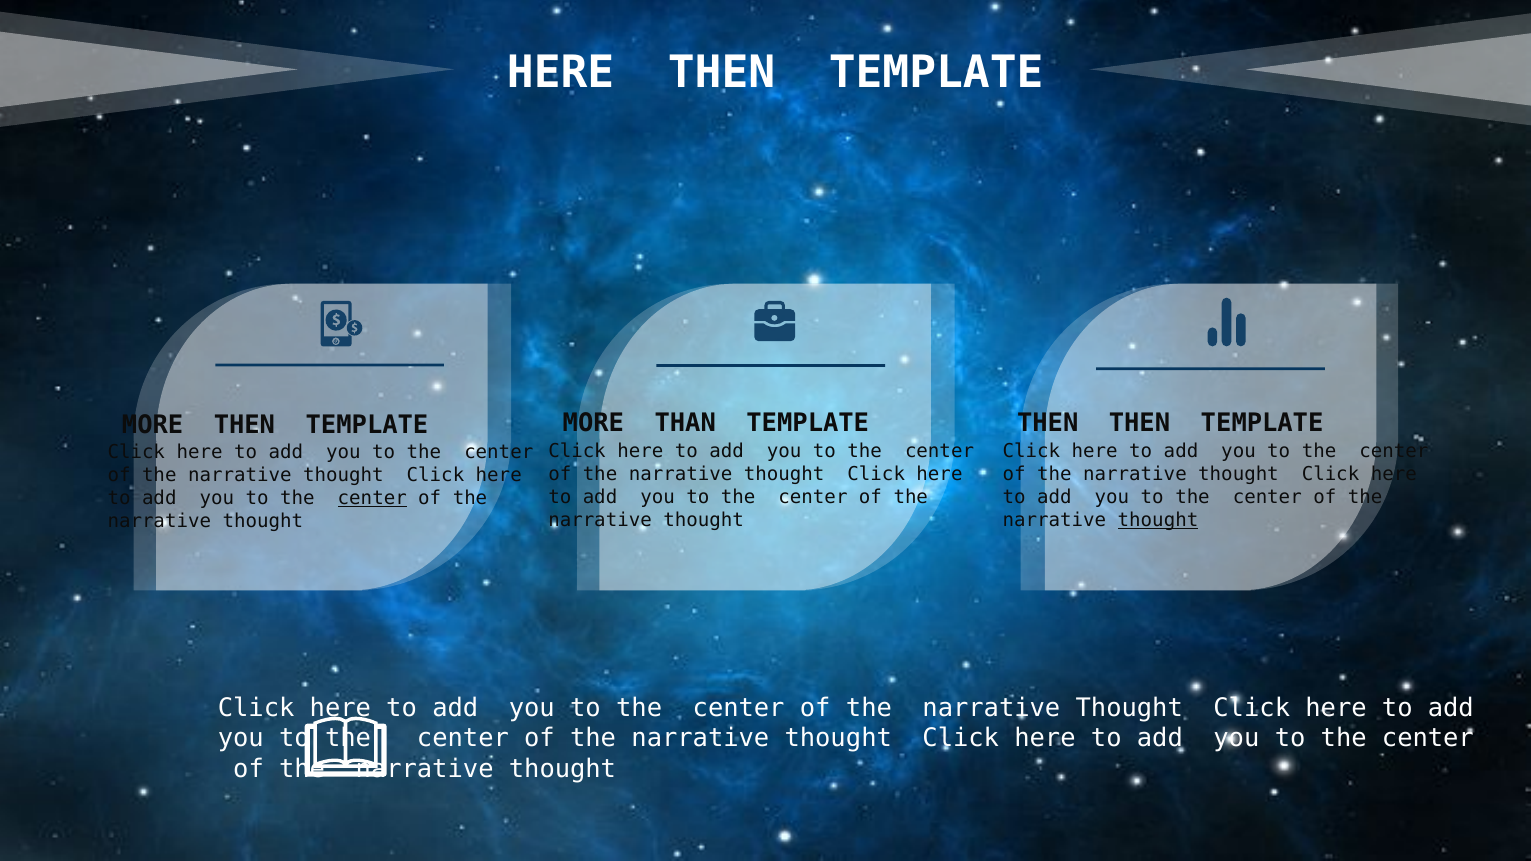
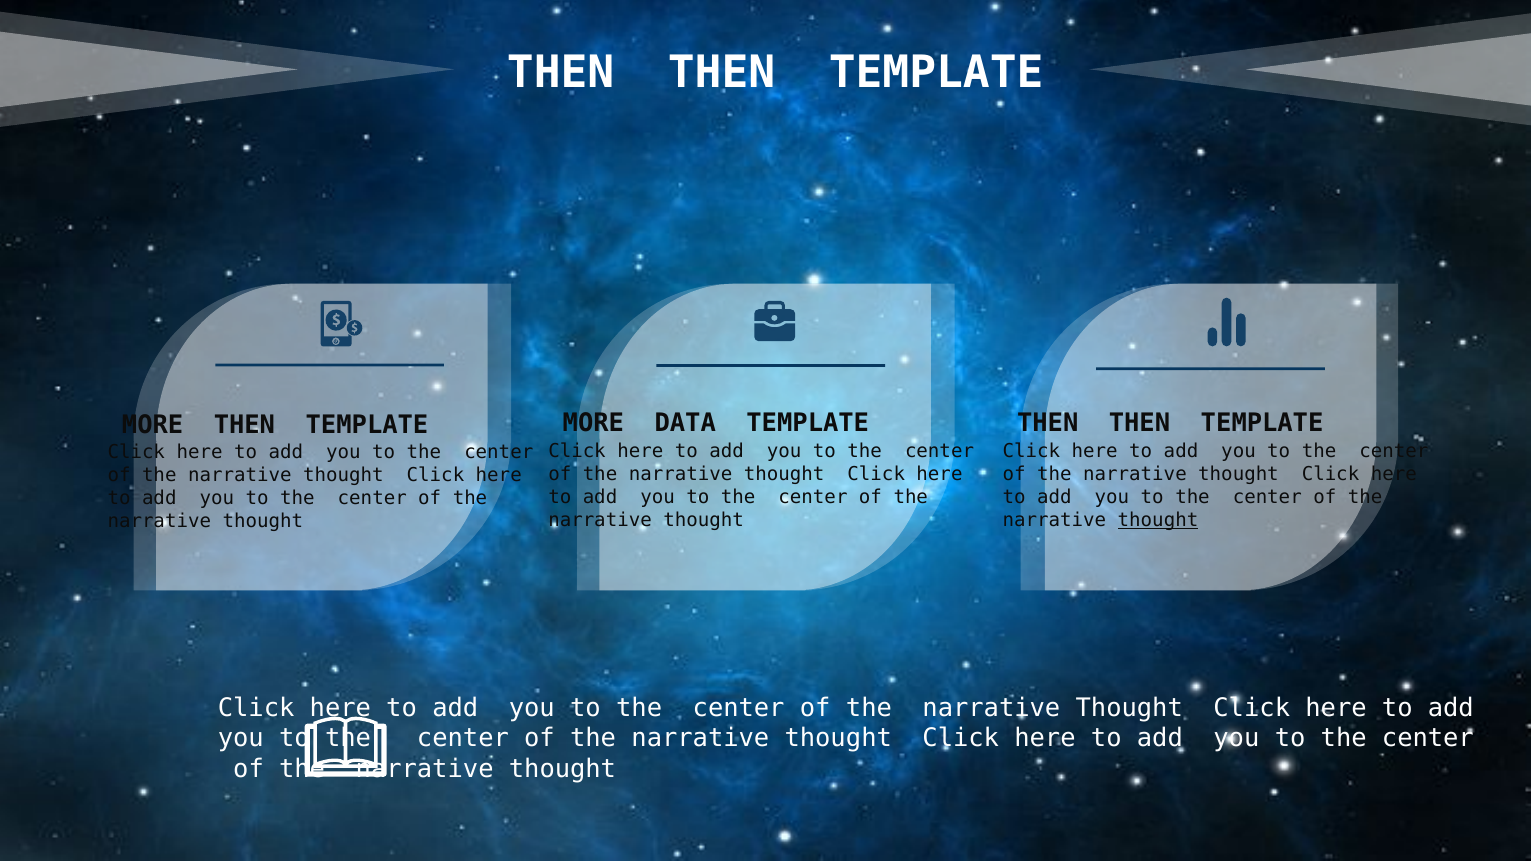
HERE: HERE -> THEN (561, 73)
THAN: THAN -> DATA (685, 424)
center underline: present -> none (372, 499)
